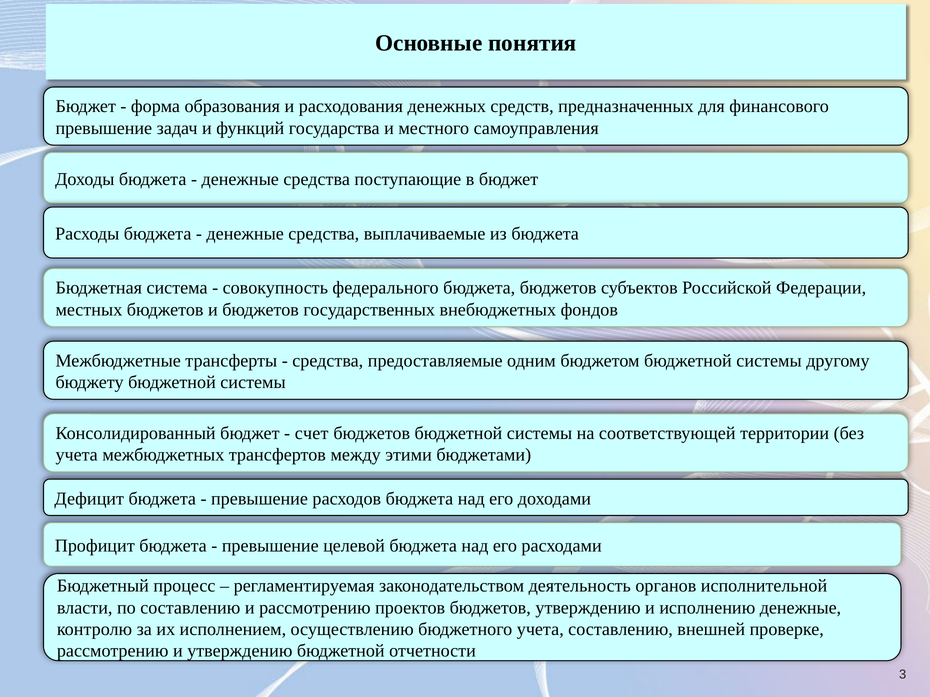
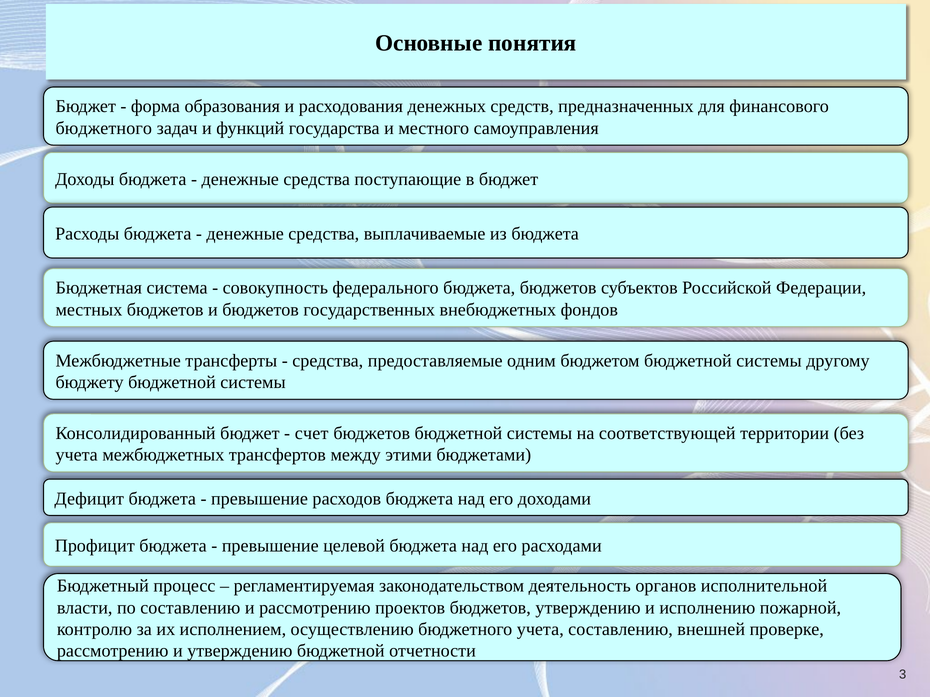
превышение: превышение -> бюджетного (104, 128)
исполнению денежные: денежные -> пожарной (800, 608)
